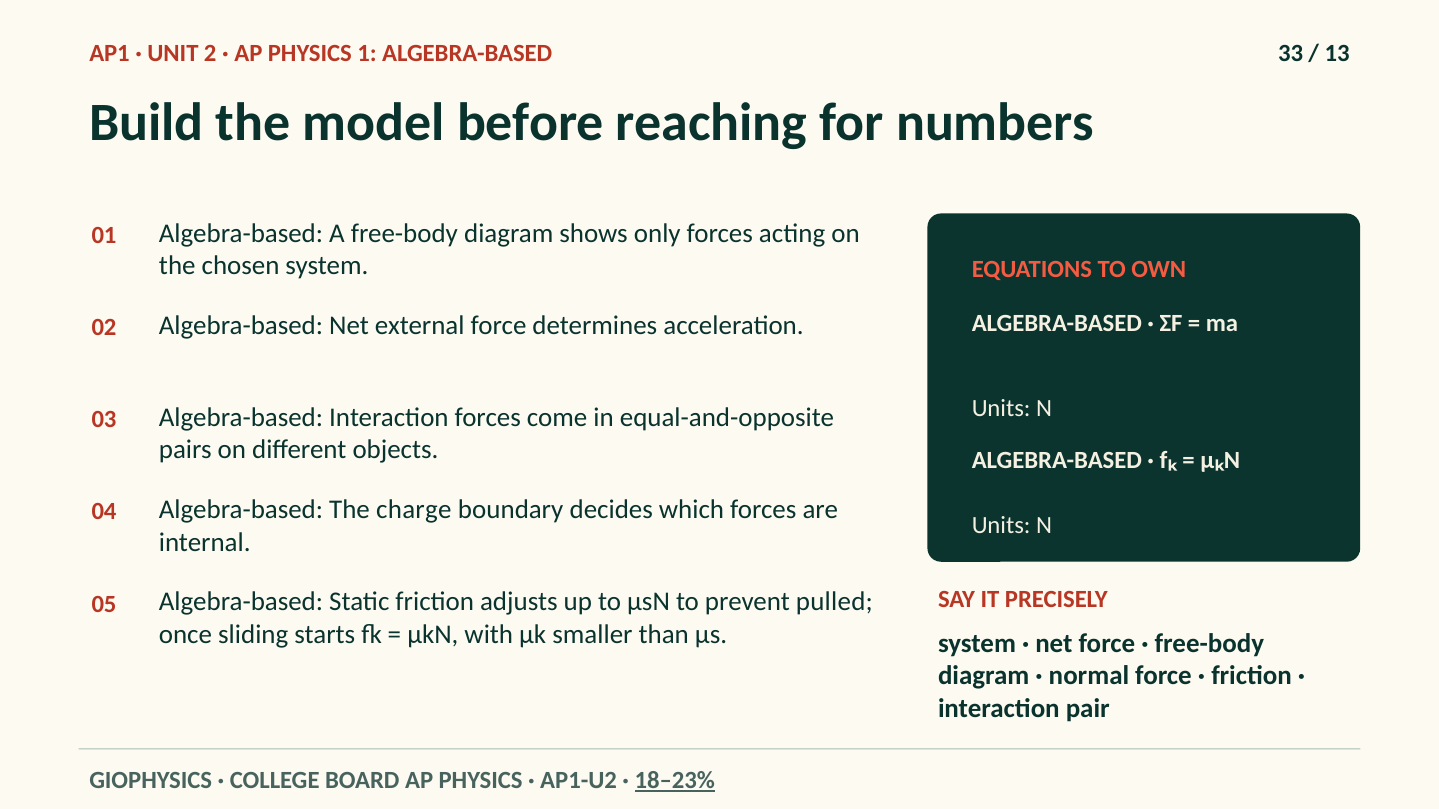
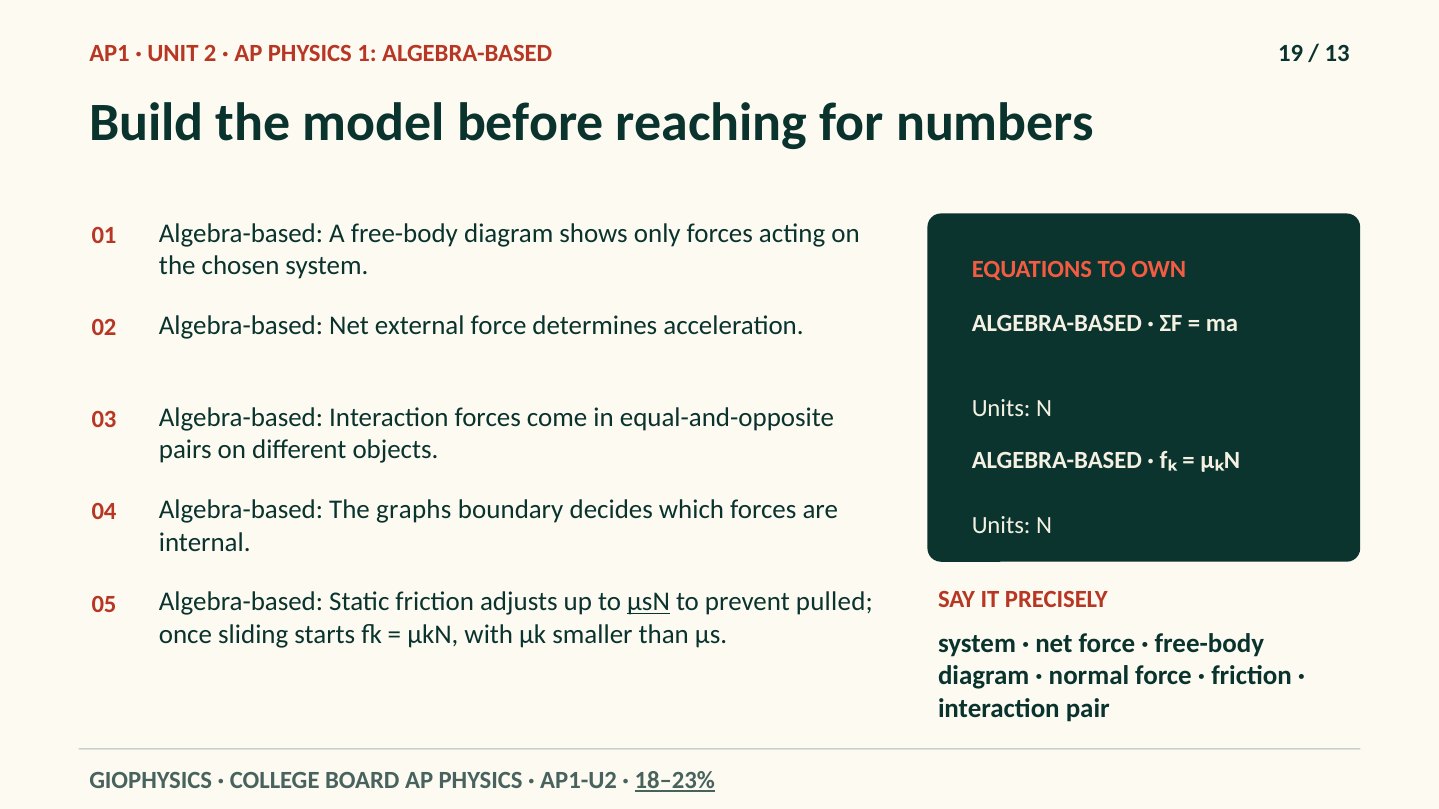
33: 33 -> 19 (1291, 53)
charge: charge -> graphs (414, 510)
μsN underline: none -> present (649, 602)
